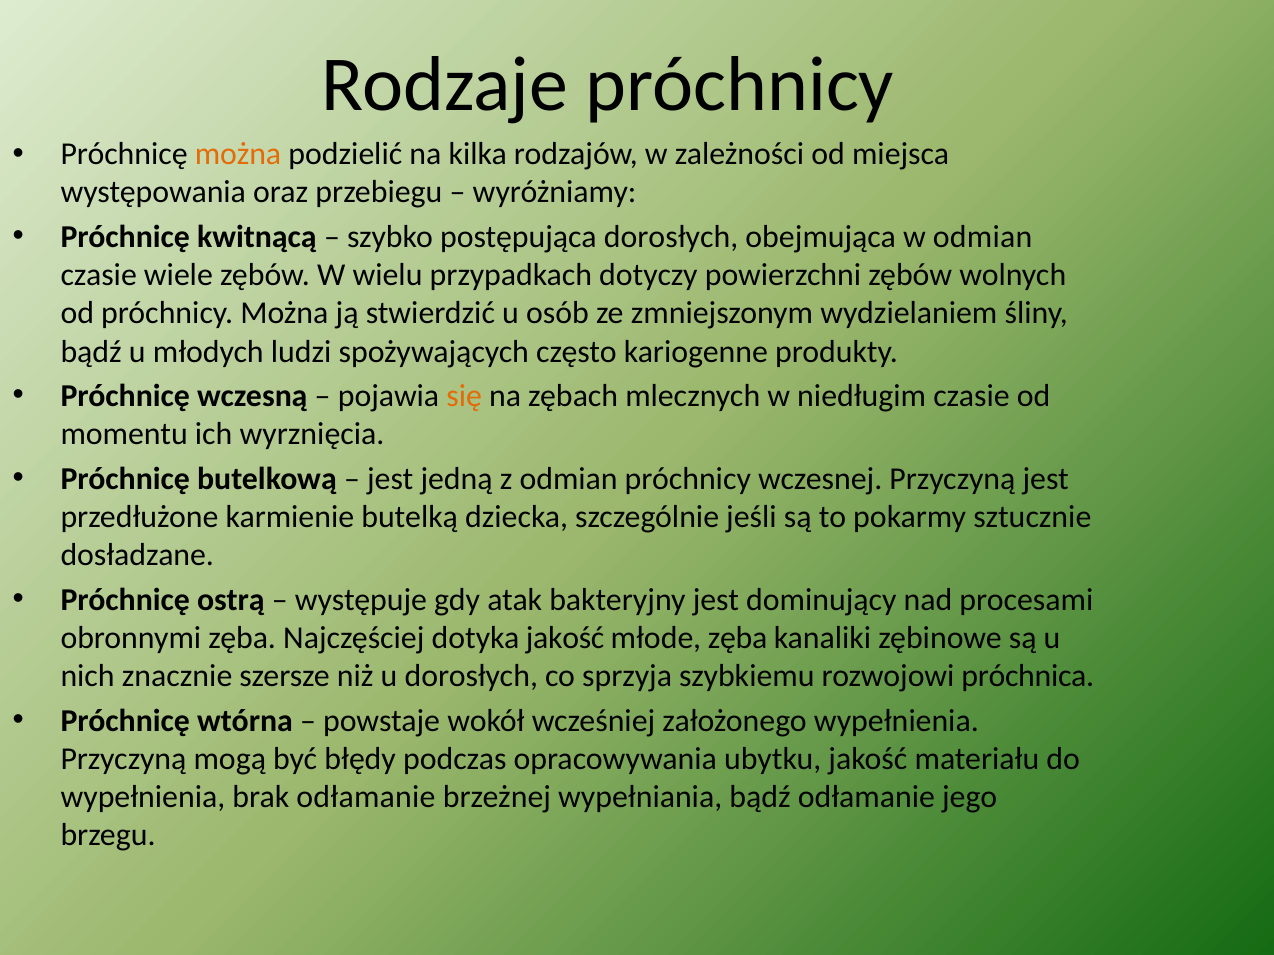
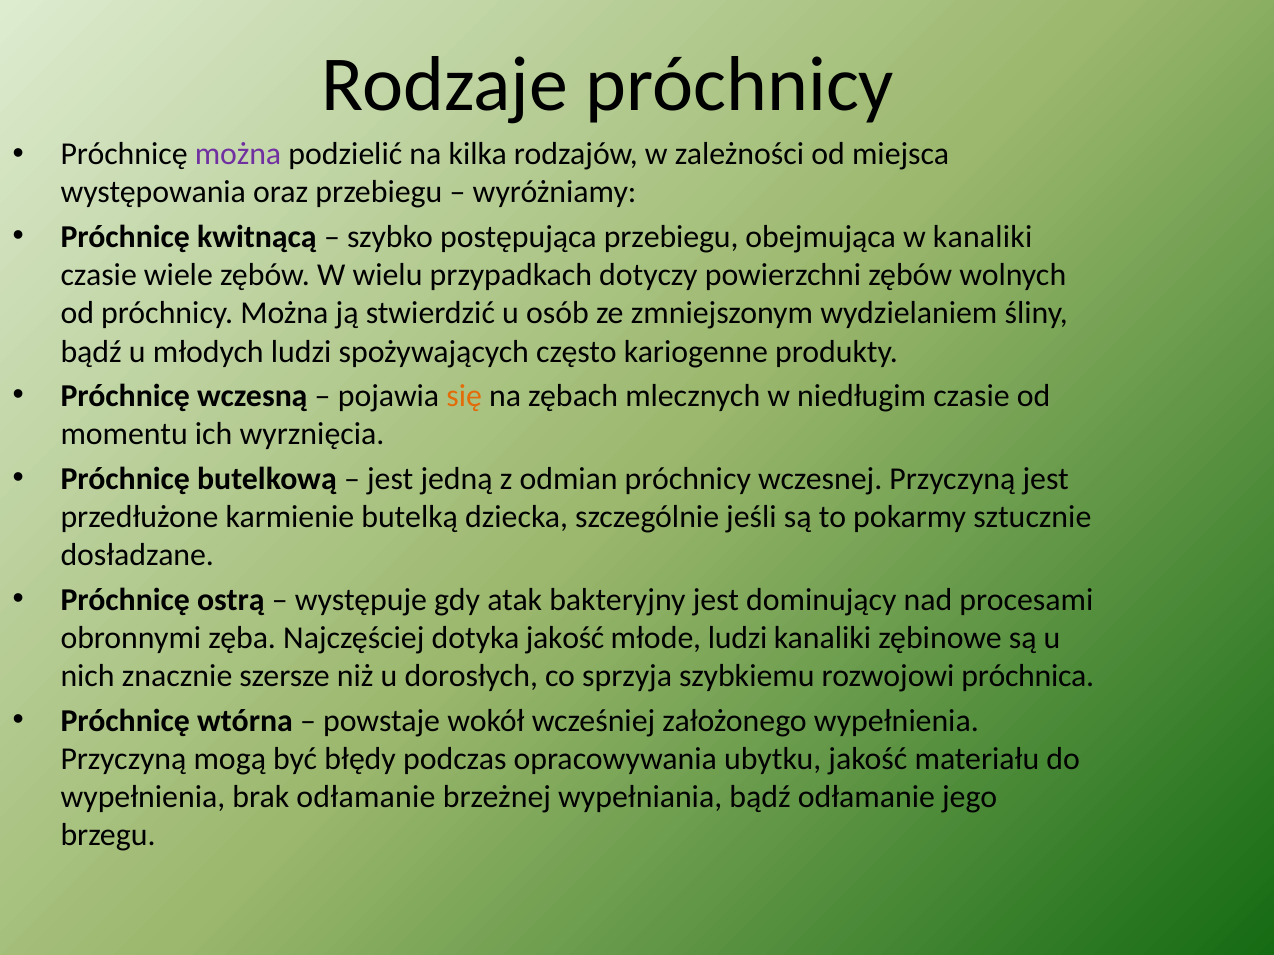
można colour: orange -> purple (238, 154)
postępująca dorosłych: dorosłych -> przebiegu (671, 237)
w odmian: odmian -> kanaliki (983, 237)
młode zęba: zęba -> ludzi (738, 638)
